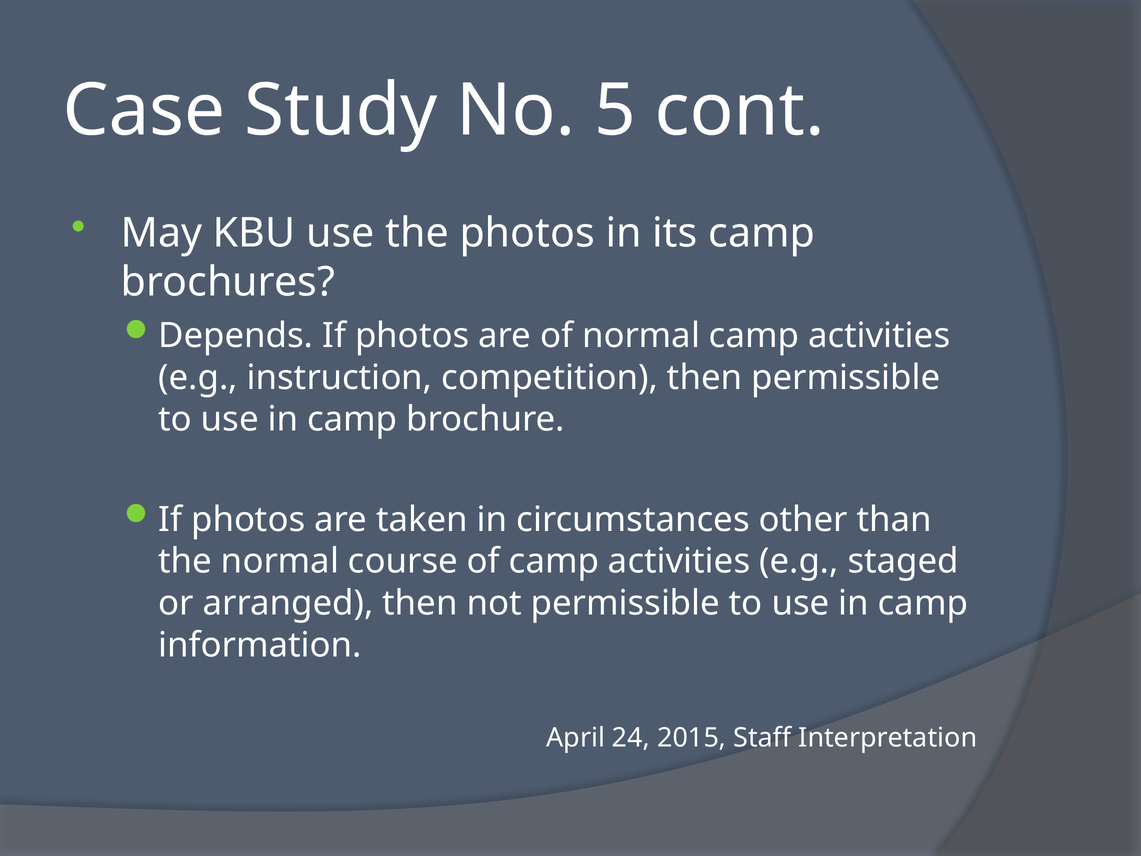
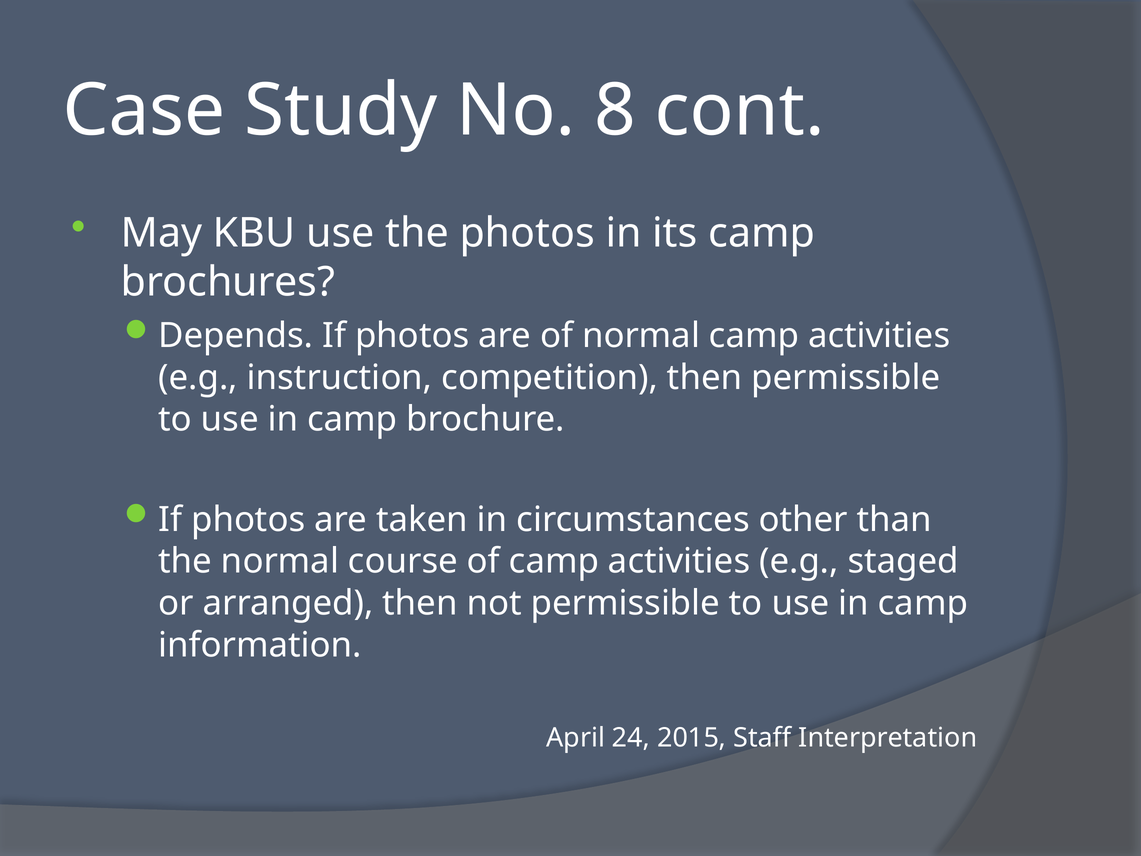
5: 5 -> 8 (615, 111)
